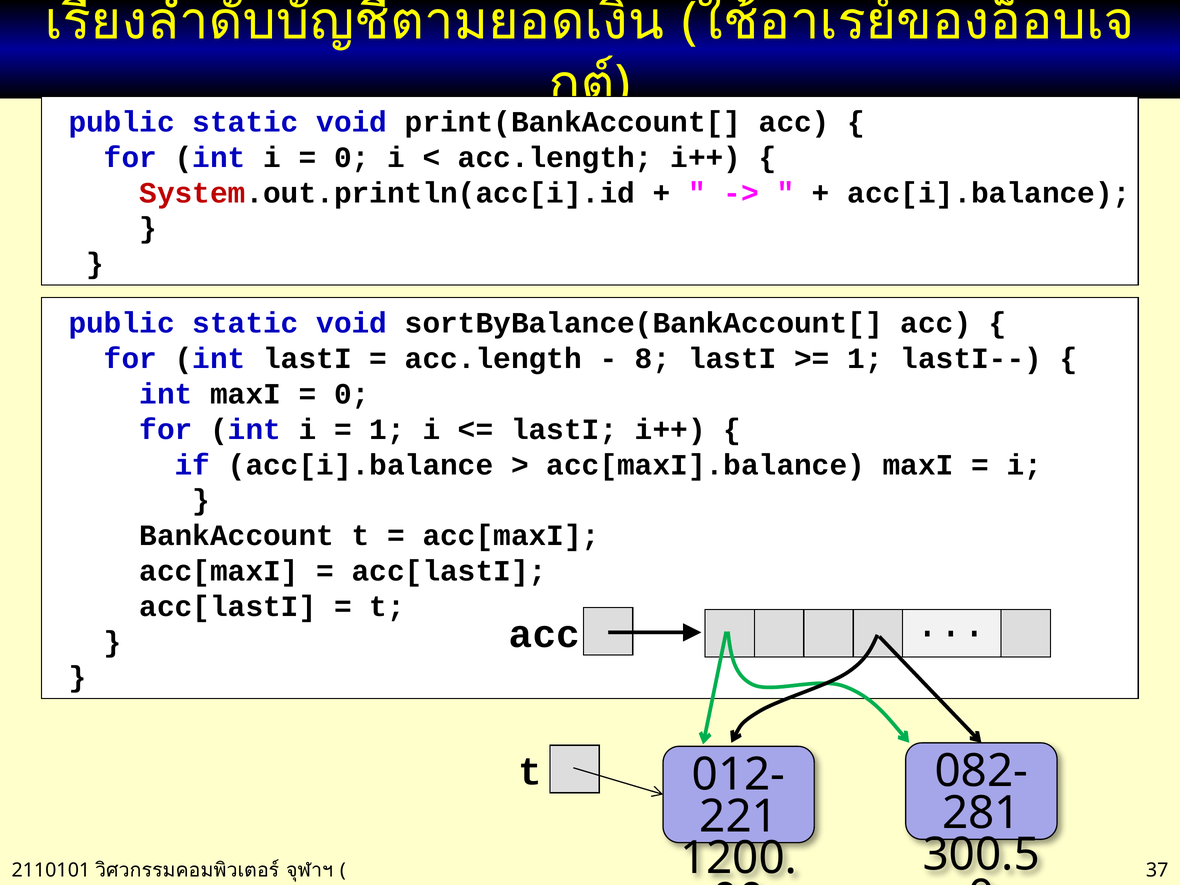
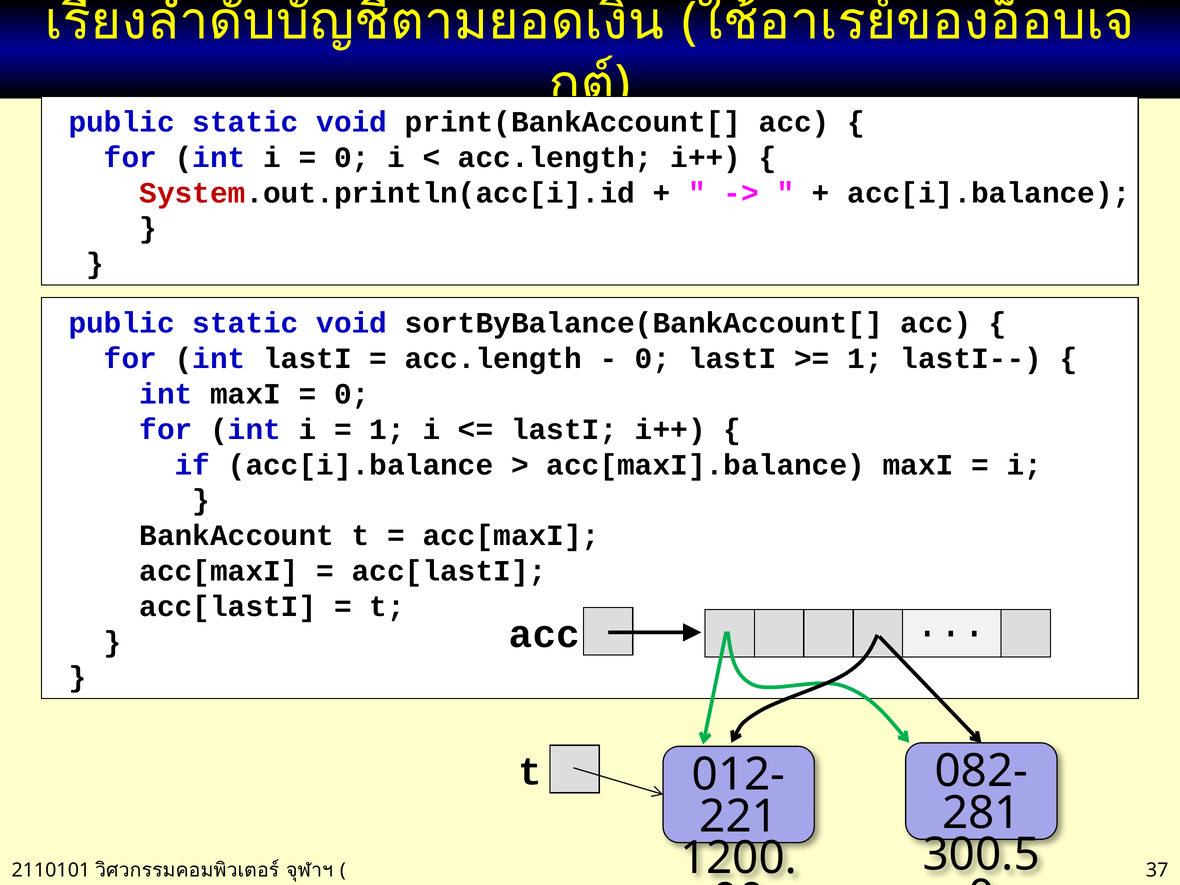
8: 8 -> 0 (653, 359)
